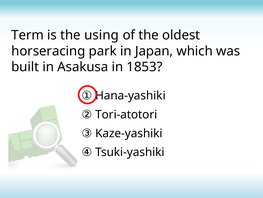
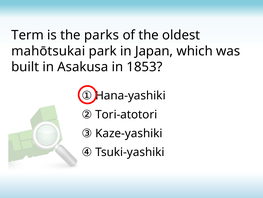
using: using -> parks (102, 35)
horseracing: horseracing -> mahōtsukai (48, 51)
